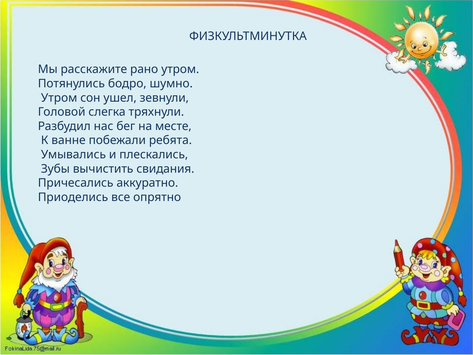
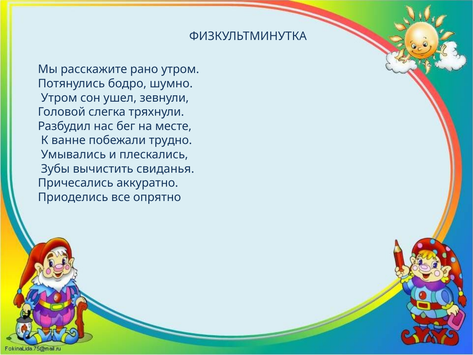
ребята: ребята -> трудно (170, 140)
свидания: свидания -> свиданья (165, 169)
